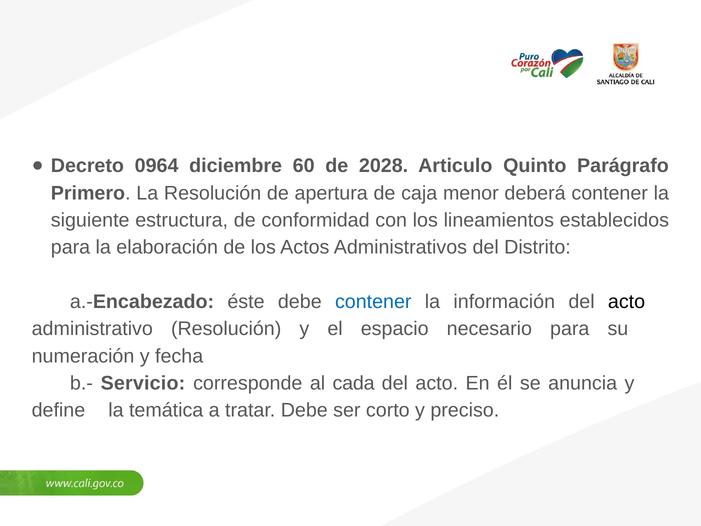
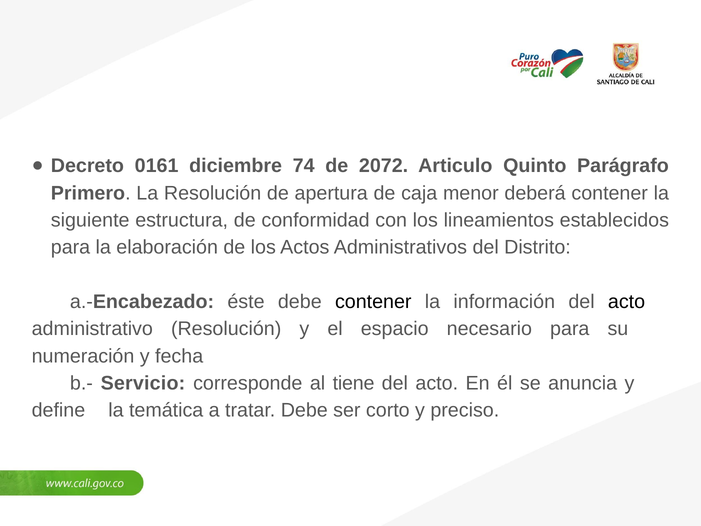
0964: 0964 -> 0161 (157, 166)
60: 60 -> 74 (304, 166)
2028: 2028 -> 2072 (384, 166)
contener colour: blue -> black (373, 302)
cada: cada -> tiene (354, 383)
